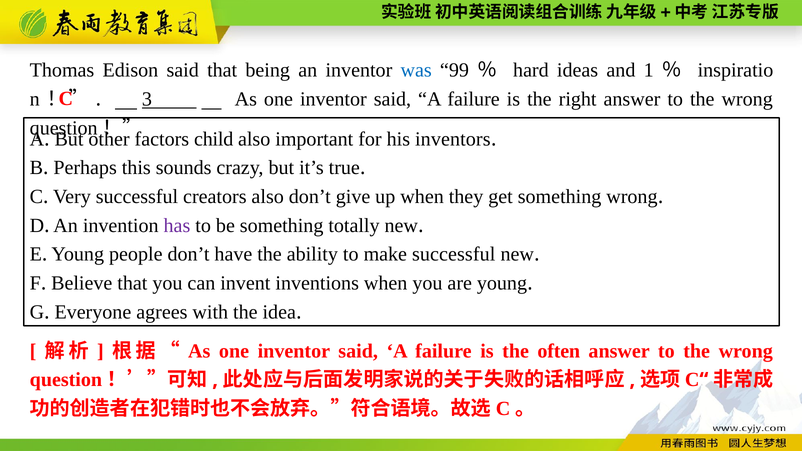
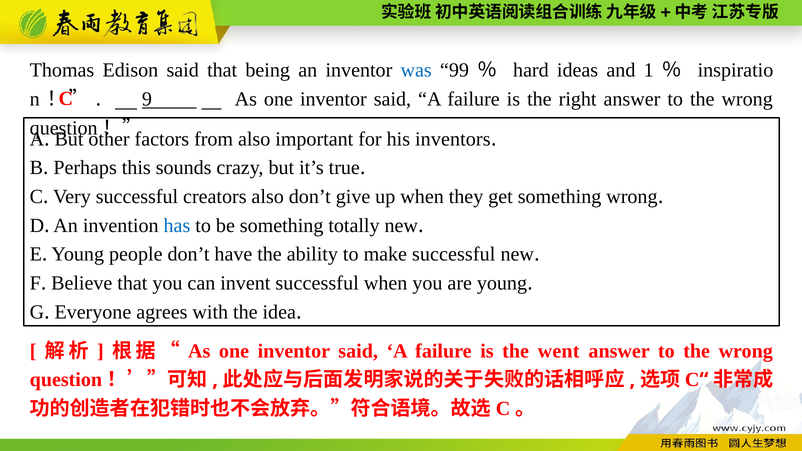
3: 3 -> 9 (147, 99)
child: child -> from (214, 139)
has colour: purple -> blue (177, 226)
invent inventions: inventions -> successful (317, 283)
often: often -> went (559, 351)
